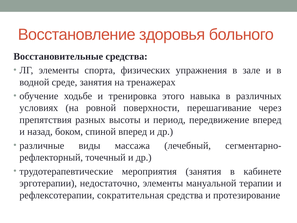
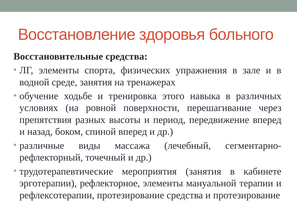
недостаточно: недостаточно -> рефлекторное (110, 183)
рефлексотерапии сократительная: сократительная -> протезирование (131, 195)
